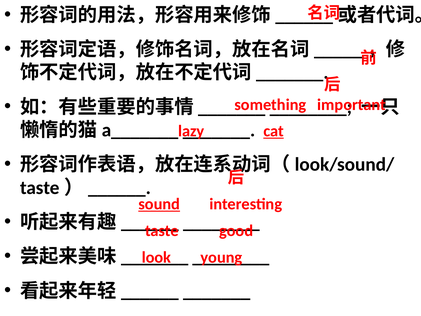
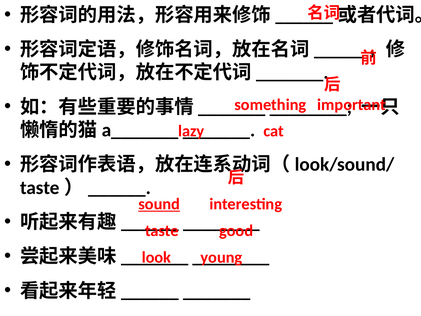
cat underline: present -> none (274, 131)
